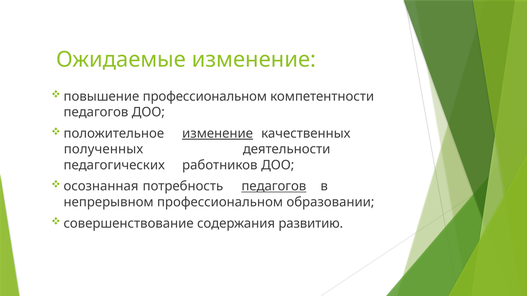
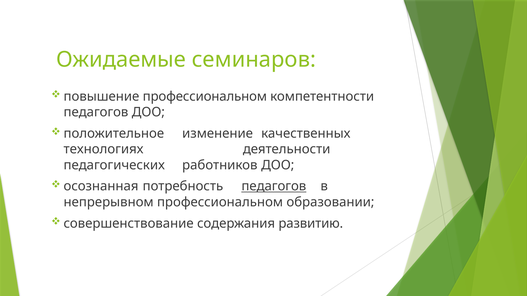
Ожидаемые изменение: изменение -> семинаров (254, 60)
изменение underline: present -> none (218, 134)
полученных: полученных -> технологиях (104, 149)
